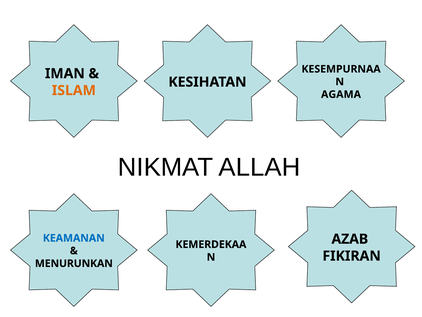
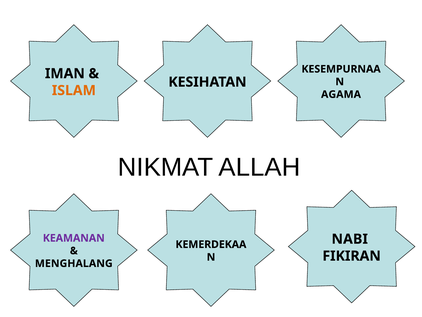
KEAMANAN colour: blue -> purple (74, 238)
AZAB: AZAB -> NABI (350, 239)
MENURUNKAN: MENURUNKAN -> MENGHALANG (74, 263)
